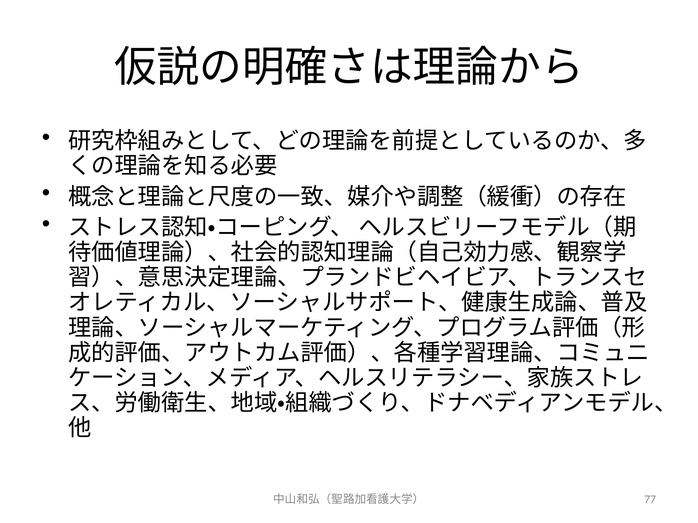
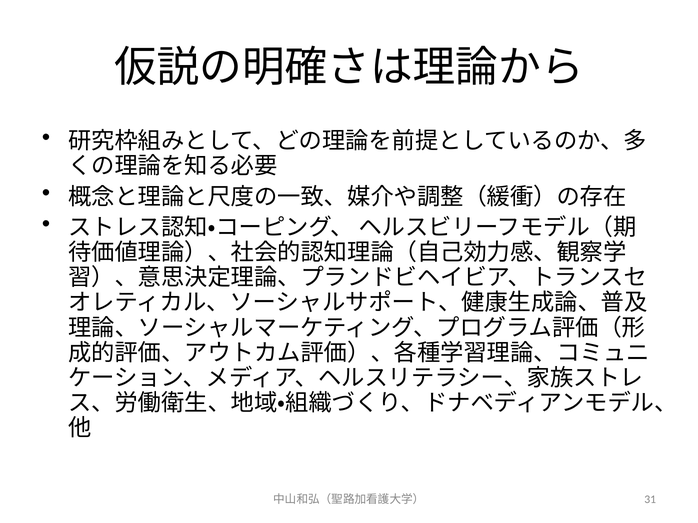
77: 77 -> 31 (650, 500)
